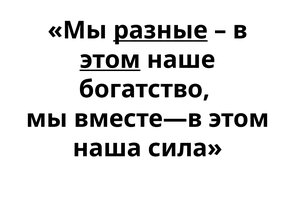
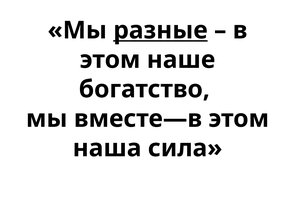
этом underline: present -> none (110, 60)
